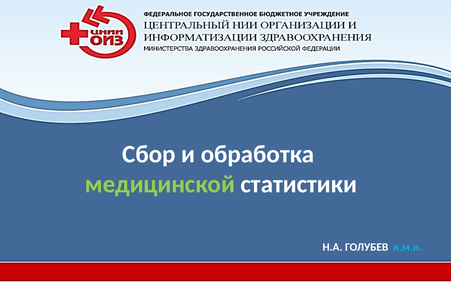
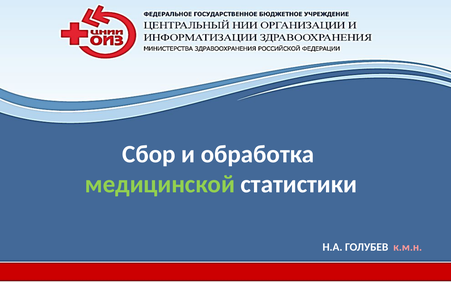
к.м.н colour: light blue -> pink (408, 247)
